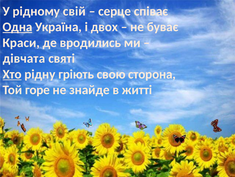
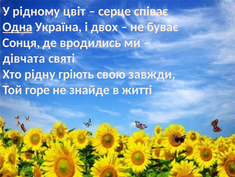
свій: свій -> цвіт (74, 11)
Краси: Краси -> Сонця (21, 43)
Хто underline: present -> none (12, 74)
сторона: сторона -> завжди (152, 74)
